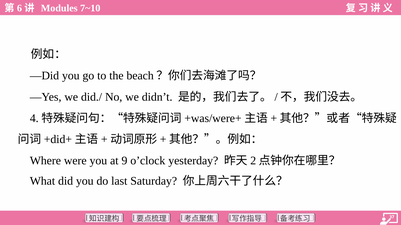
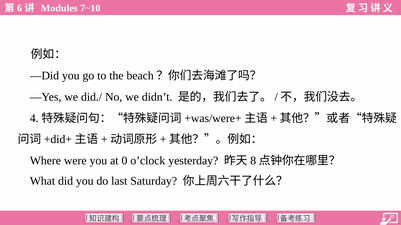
9: 9 -> 0 (124, 161)
2: 2 -> 8 (253, 161)
